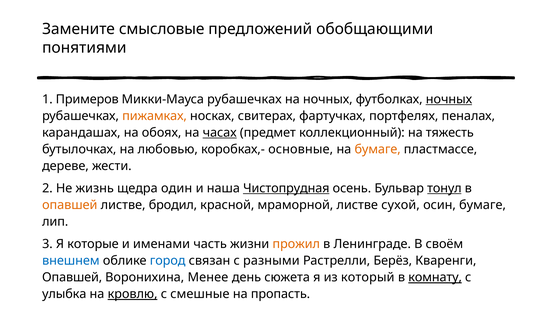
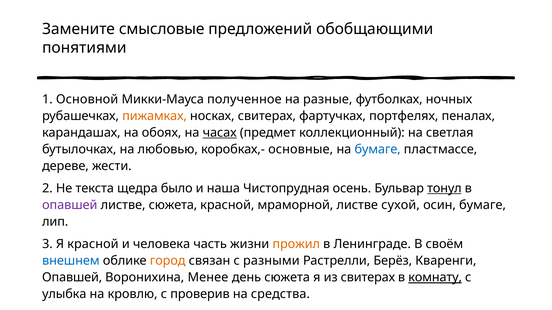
Примеров: Примеров -> Основной (87, 99)
Микки-Мауса рубашечках: рубашечках -> полученное (244, 99)
на ночных: ночных -> разные (328, 99)
ночных underline: present -> none (449, 99)
тяжесть: тяжесть -> светлая (450, 133)
бумаге colour: orange -> blue (378, 149)
жизнь: жизнь -> текста (95, 189)
один: один -> было (177, 189)
Чистопрудная underline: present -> none (286, 189)
опавшей colour: orange -> purple (70, 205)
листве бродил: бродил -> сюжета (173, 205)
Я которые: которые -> красной (93, 244)
именами: именами -> человека (162, 244)
город colour: blue -> orange (168, 261)
из который: который -> свитерах (368, 278)
кровлю underline: present -> none (133, 295)
смешные: смешные -> проверив (200, 295)
пропасть: пропасть -> средства (280, 295)
